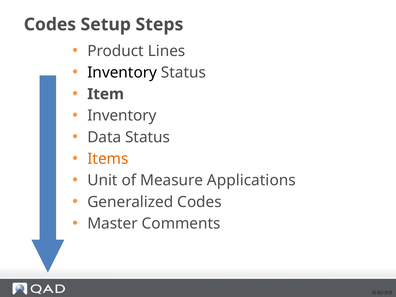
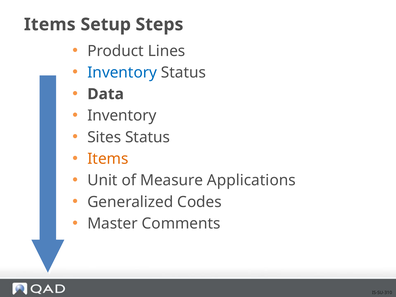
Codes: Codes -> Items (50, 24)
Inventory colour: black -> blue (122, 72)
Item: Item -> Data (106, 94)
Data: Data -> Sites (104, 137)
